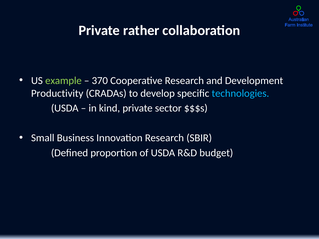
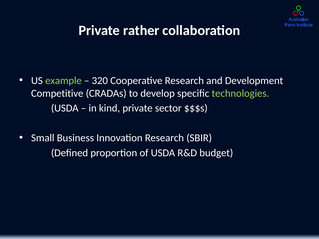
370: 370 -> 320 (100, 81)
Productivity: Productivity -> Competitive (57, 93)
technologies colour: light blue -> light green (240, 93)
